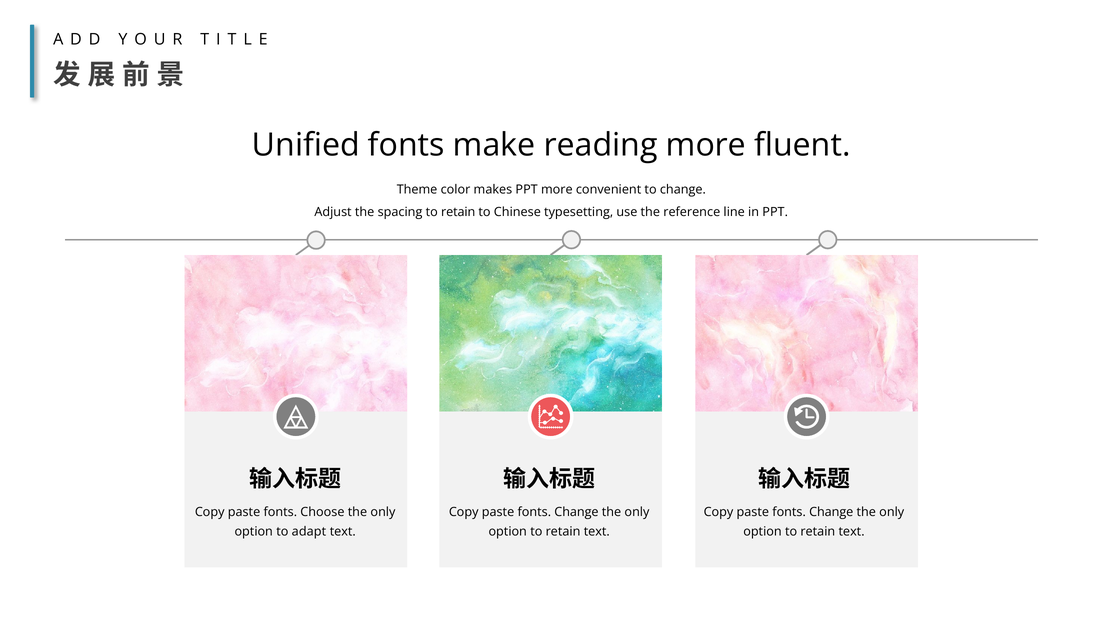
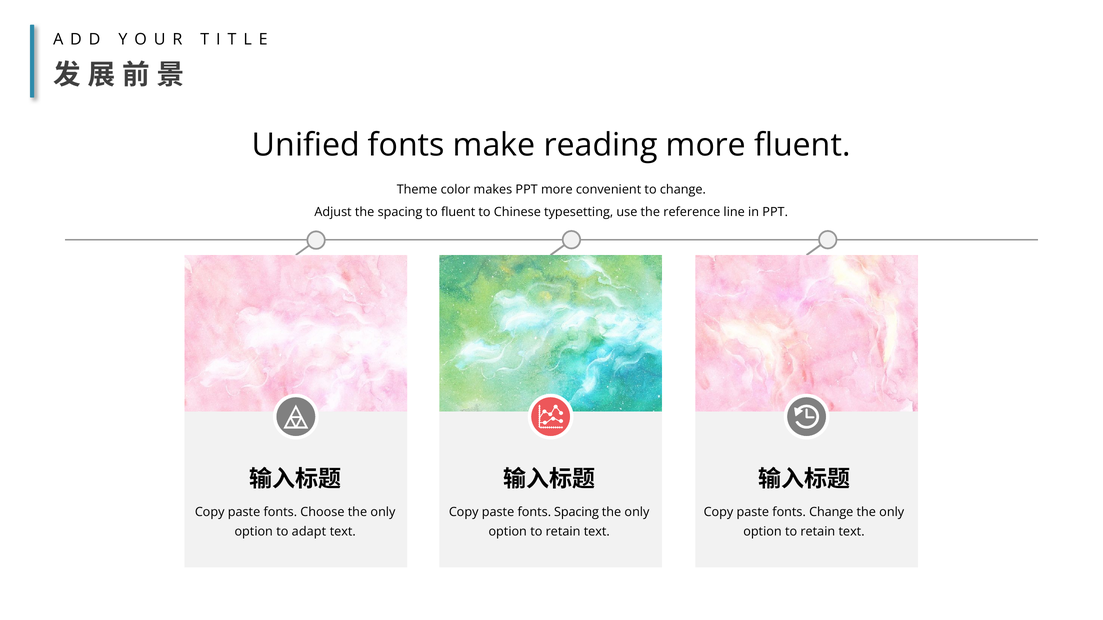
spacing to retain: retain -> fluent (458, 212)
Change: Change -> Spacing (576, 512)
